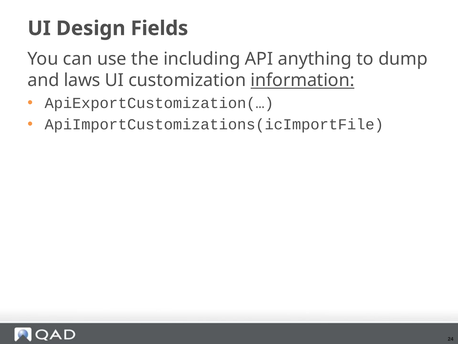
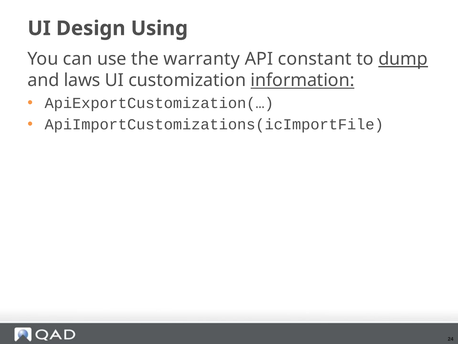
Fields: Fields -> Using (159, 28)
including: including -> warranty (202, 59)
anything: anything -> constant (315, 59)
dump underline: none -> present (403, 59)
